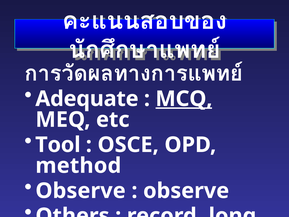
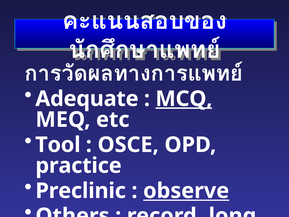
method: method -> practice (79, 165)
Observe: Observe -> Preclinic (81, 191)
observe underline: none -> present (186, 191)
